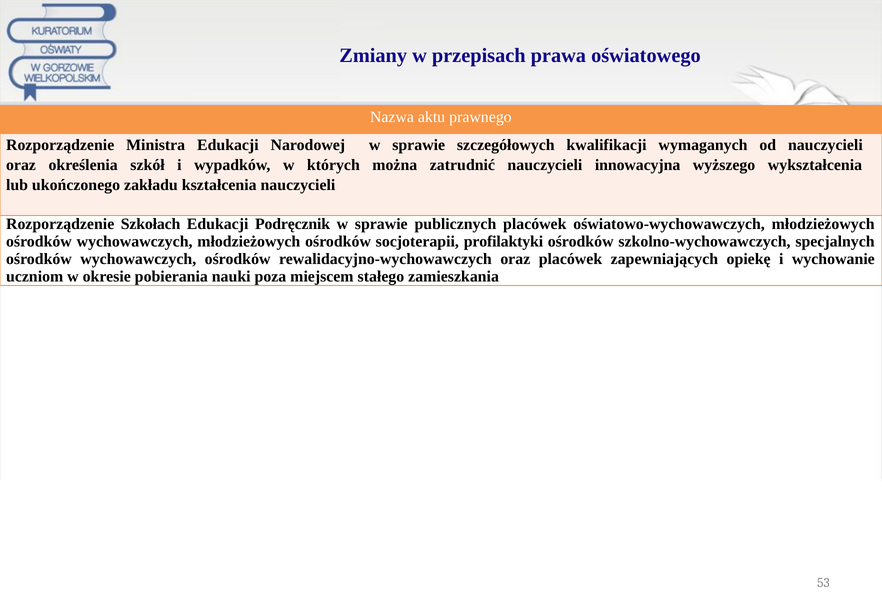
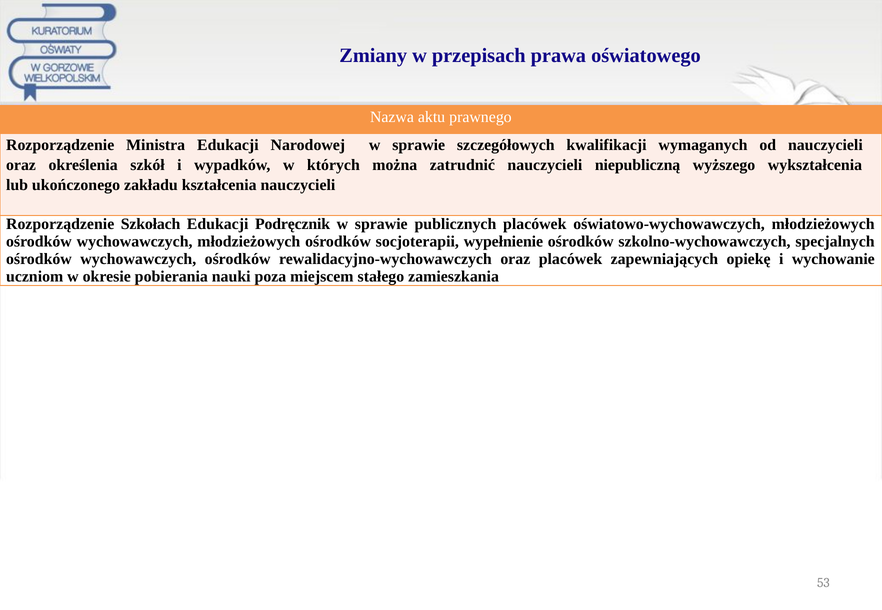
innowacyjna: innowacyjna -> niepubliczną (638, 165)
profilaktyki: profilaktyki -> wypełnienie (503, 242)
